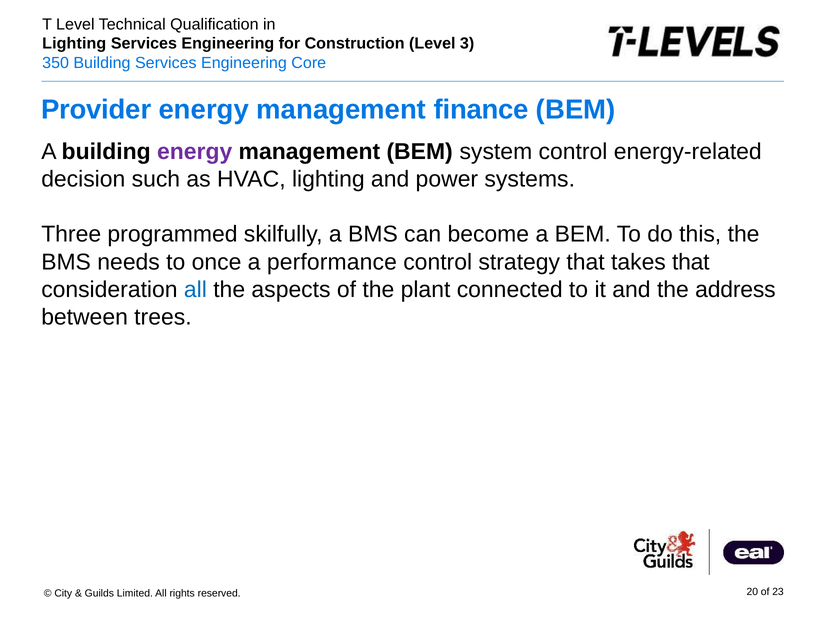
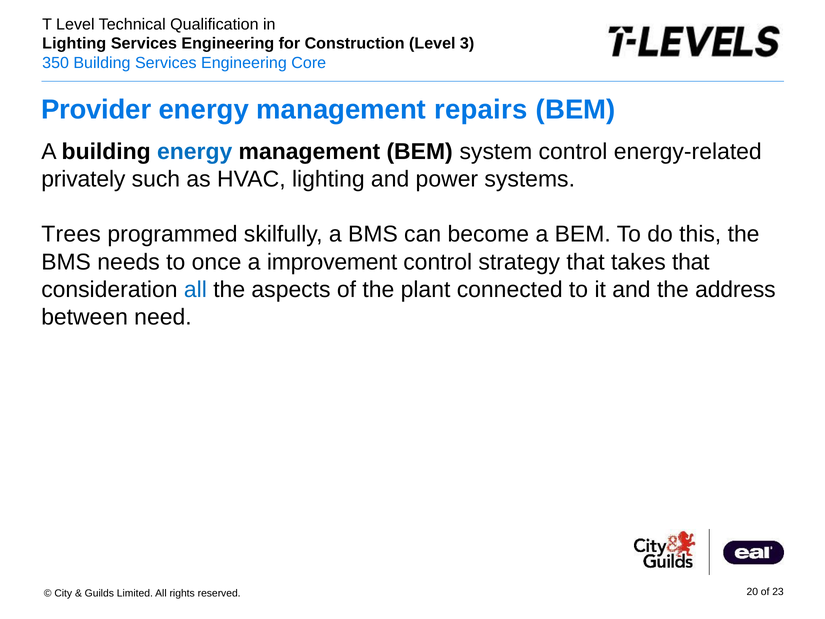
finance: finance -> repairs (481, 109)
energy colour: purple -> blue (195, 152)
decision: decision -> privately (83, 179)
Three: Three -> Trees (71, 234)
performance: performance -> improvement (332, 262)
trees: trees -> need (163, 317)
